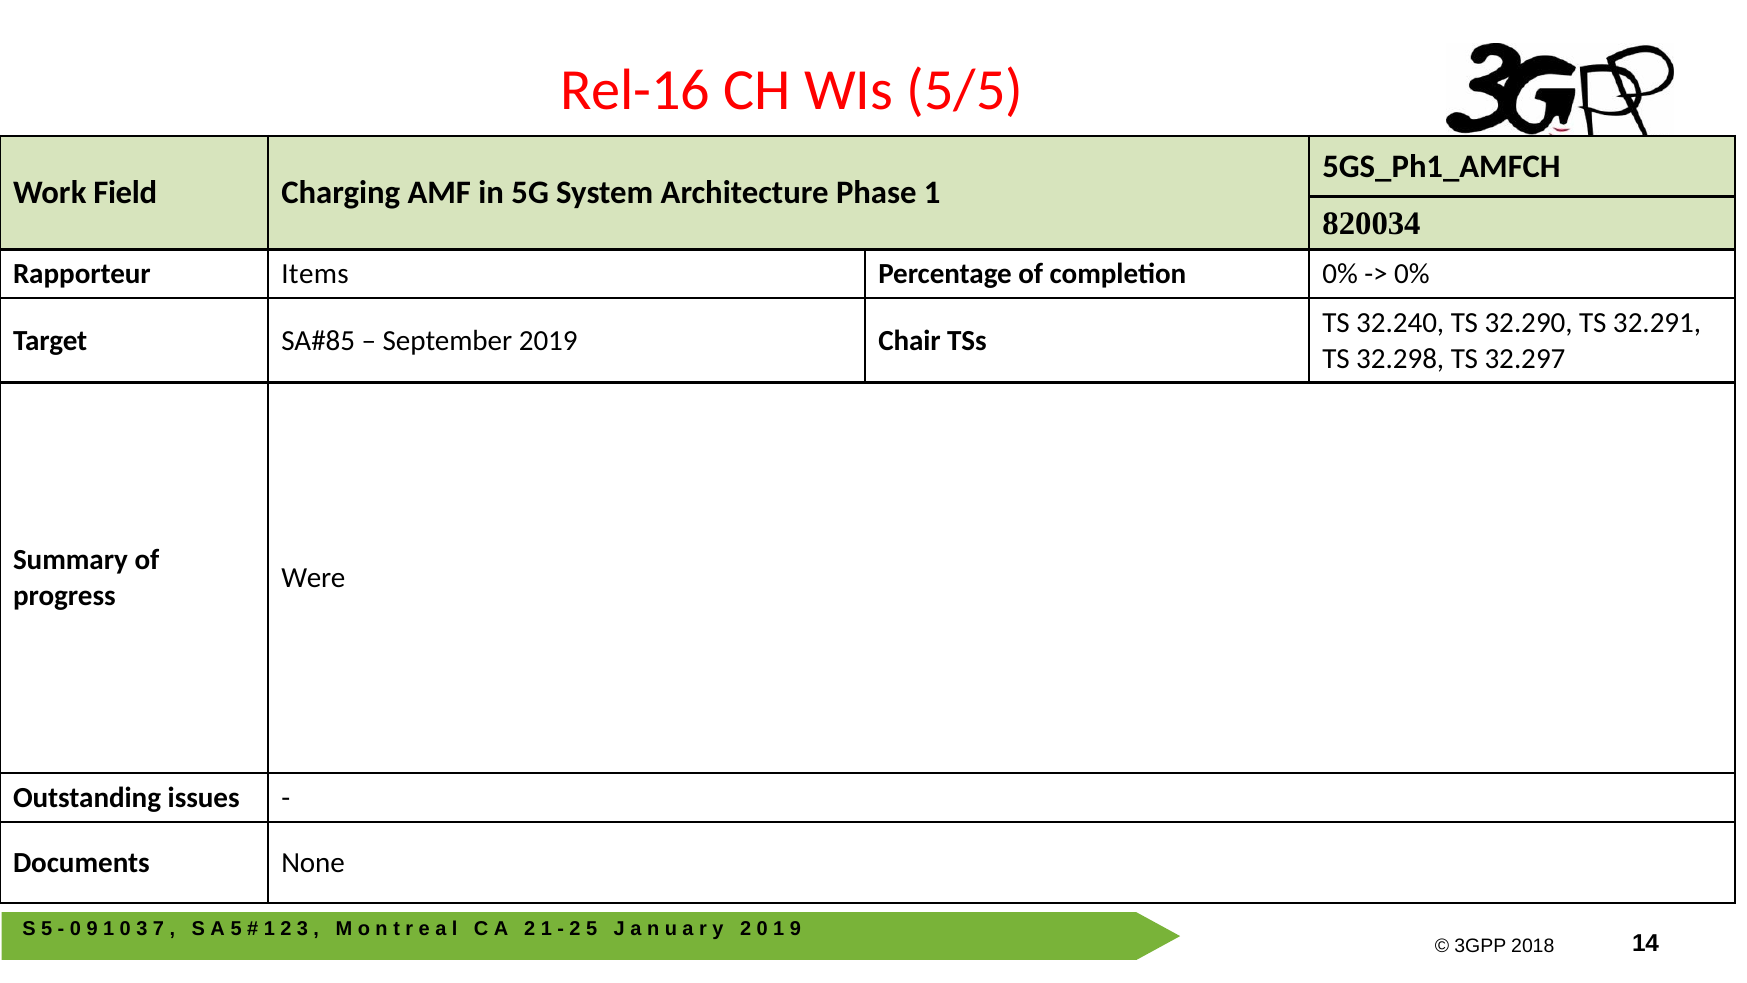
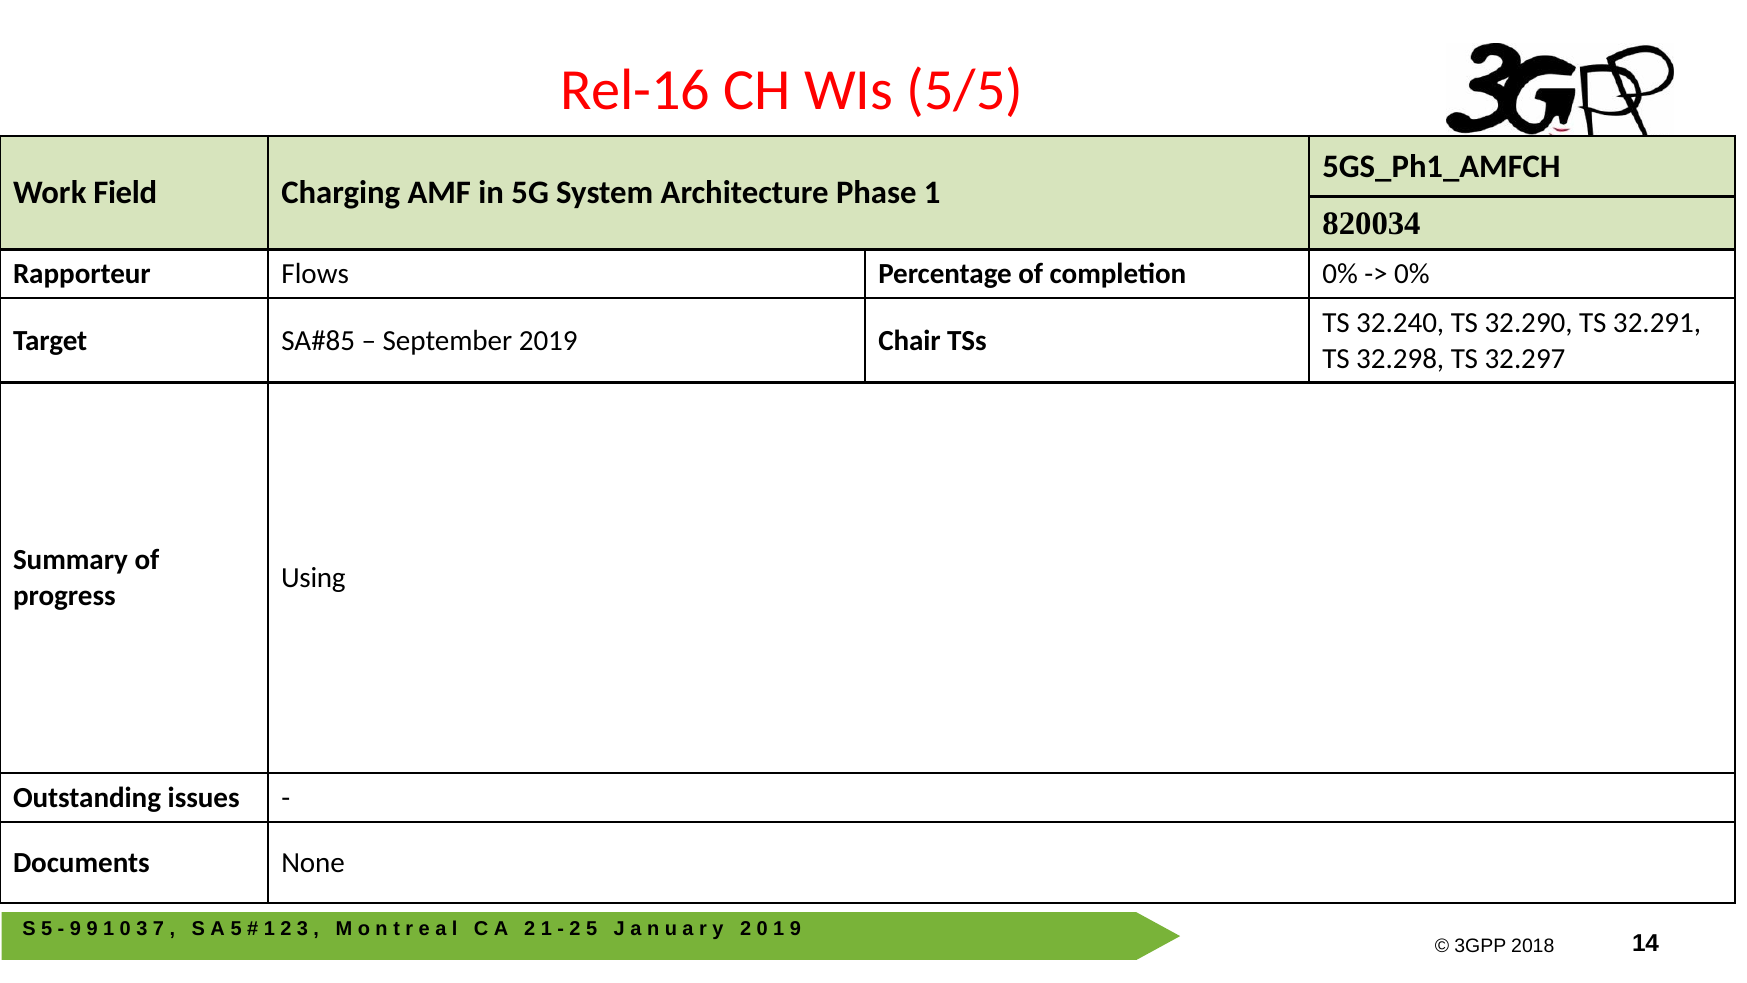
Items: Items -> Flows (315, 274)
Were: Were -> Using (313, 578)
0: 0 -> 9 (76, 928)
